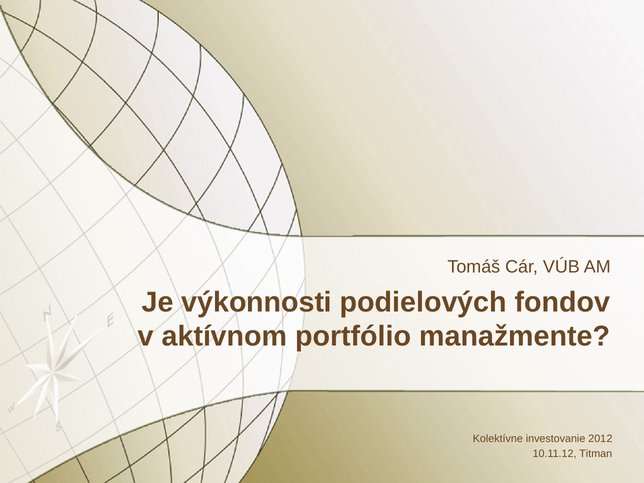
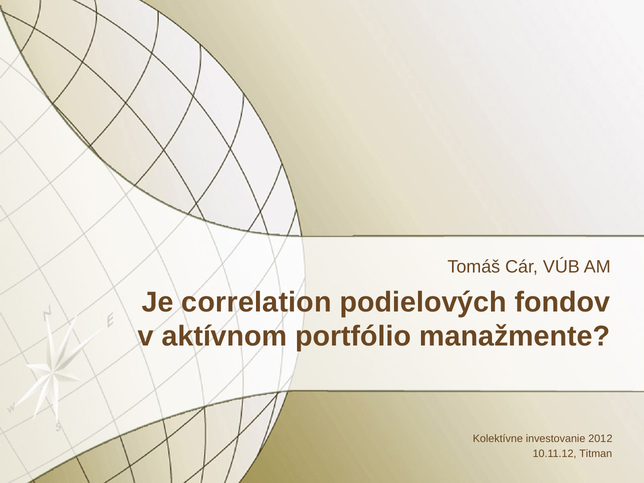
výkonnosti: výkonnosti -> correlation (257, 302)
